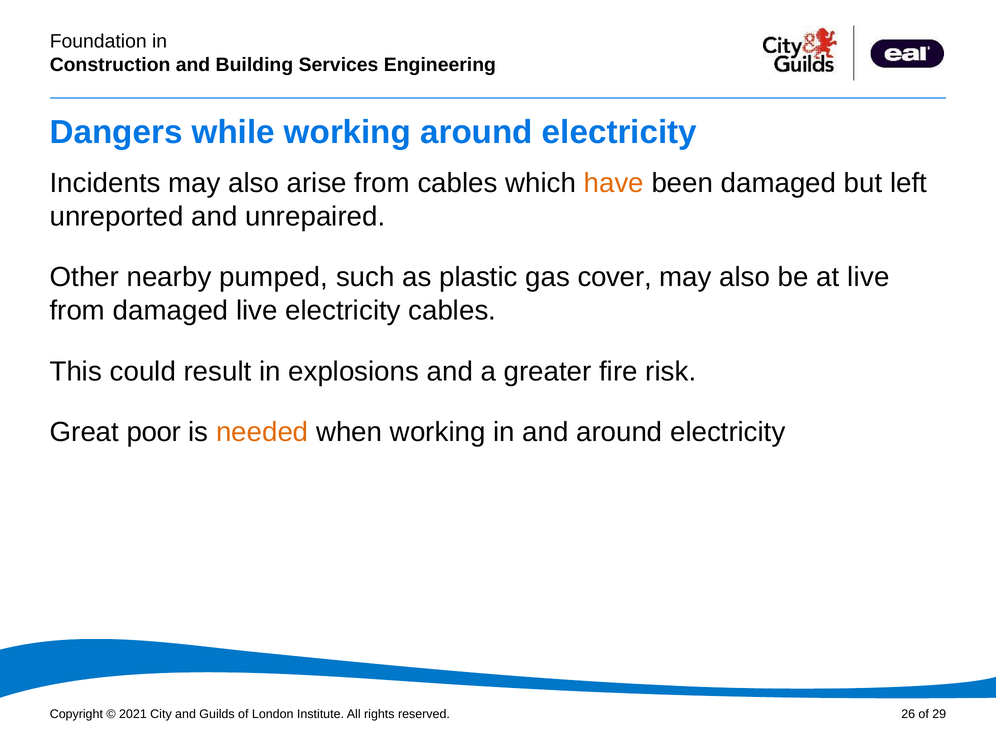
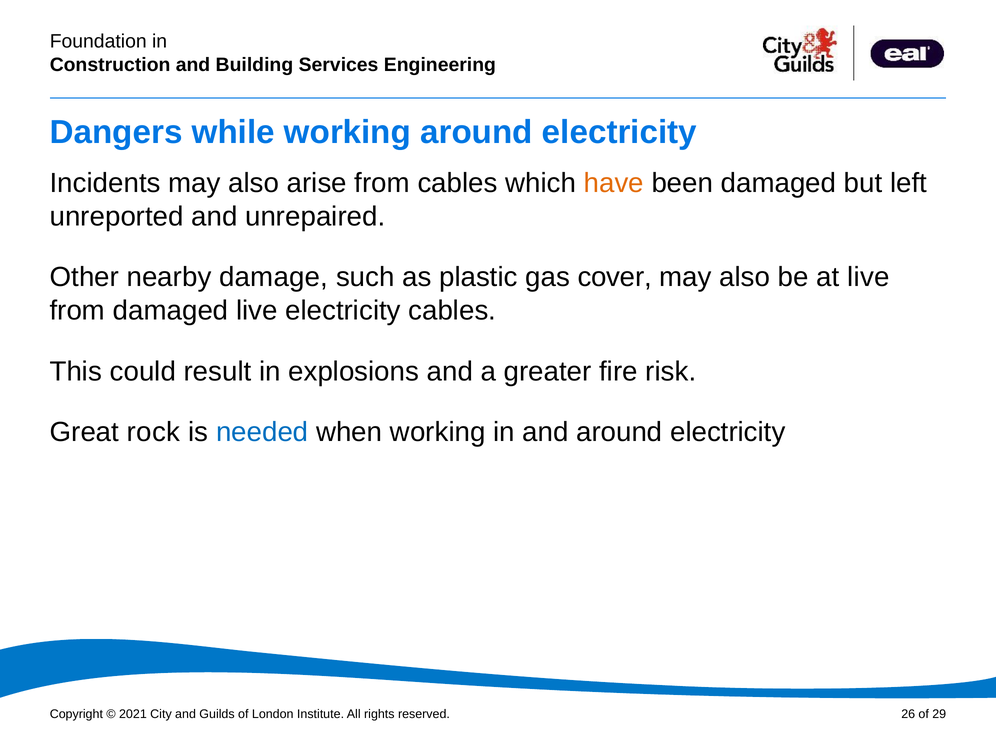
pumped: pumped -> damage (274, 277)
poor: poor -> rock (154, 432)
needed colour: orange -> blue (262, 432)
